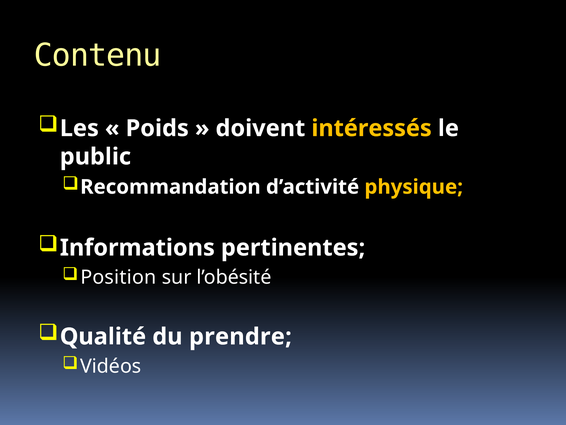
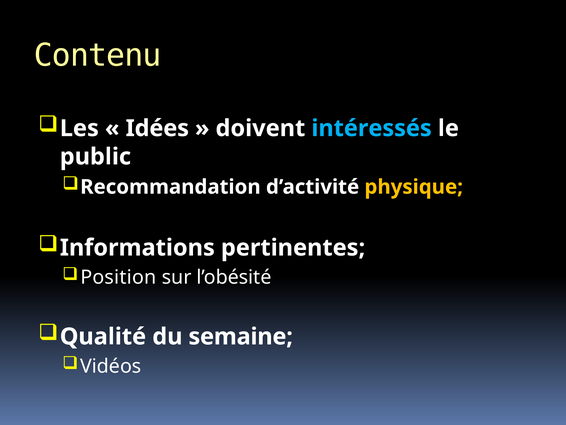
Poids: Poids -> Idées (157, 128)
intéressés colour: yellow -> light blue (372, 128)
prendre: prendre -> semaine (241, 336)
